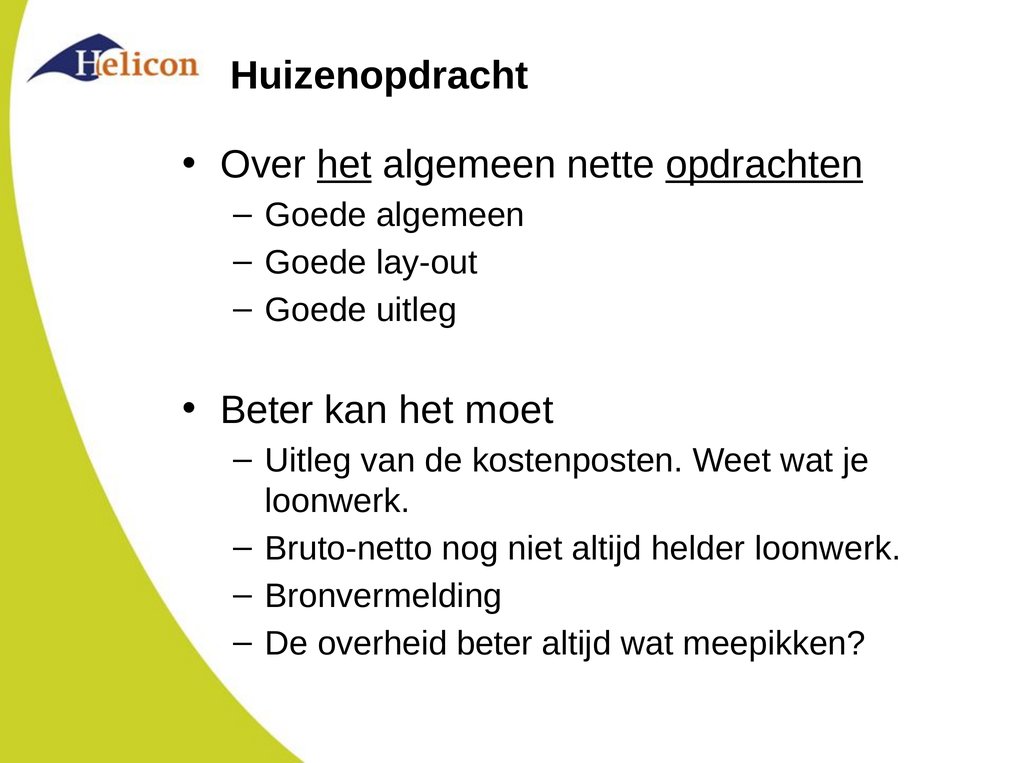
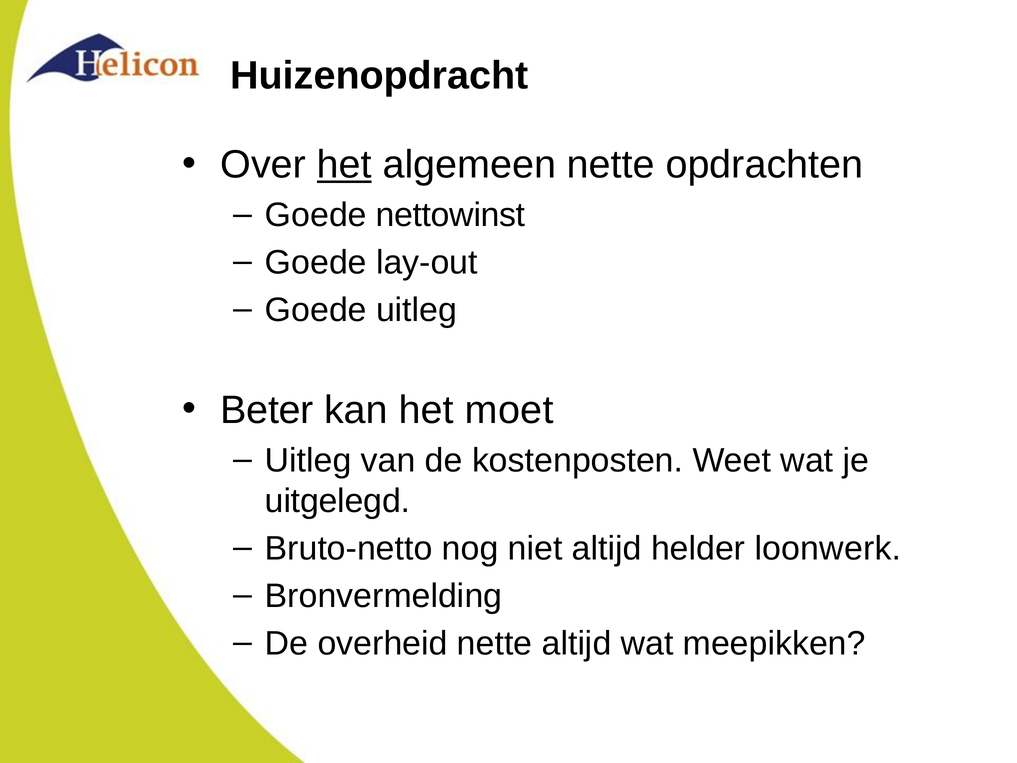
opdrachten underline: present -> none (764, 165)
Goede algemeen: algemeen -> nettowinst (451, 215)
loonwerk: loonwerk -> uitgelegd (338, 501)
overheid beter: beter -> nette (495, 643)
